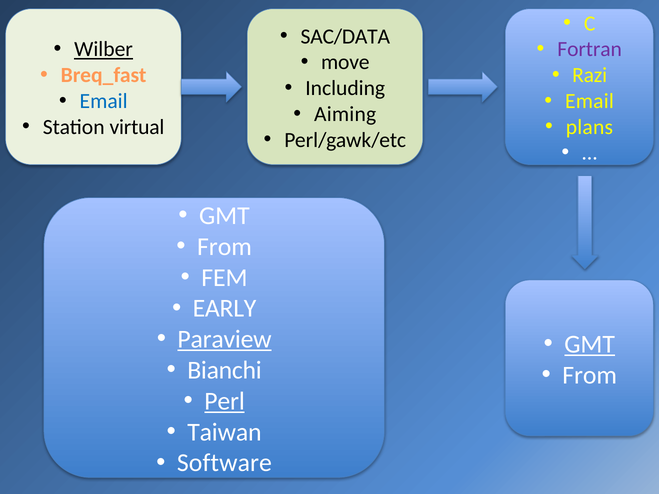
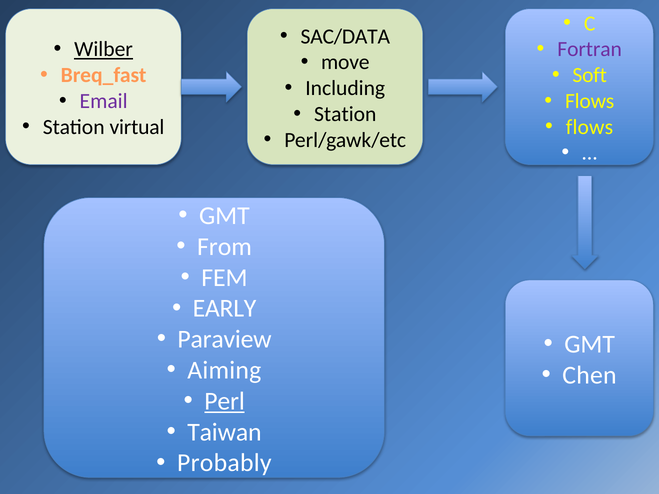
Razi: Razi -> Soft (590, 75)
Email colour: blue -> purple (104, 101)
Email: Email -> Flows (590, 101)
Aiming: Aiming -> Station (345, 114)
plans: plans -> flows (589, 127)
Paraview underline: present -> none (225, 339)
GMT underline: present -> none (590, 344)
Bianchi: Bianchi -> Aiming (224, 370)
From: From -> Chen (589, 375)
Software: Software -> Probably (224, 463)
